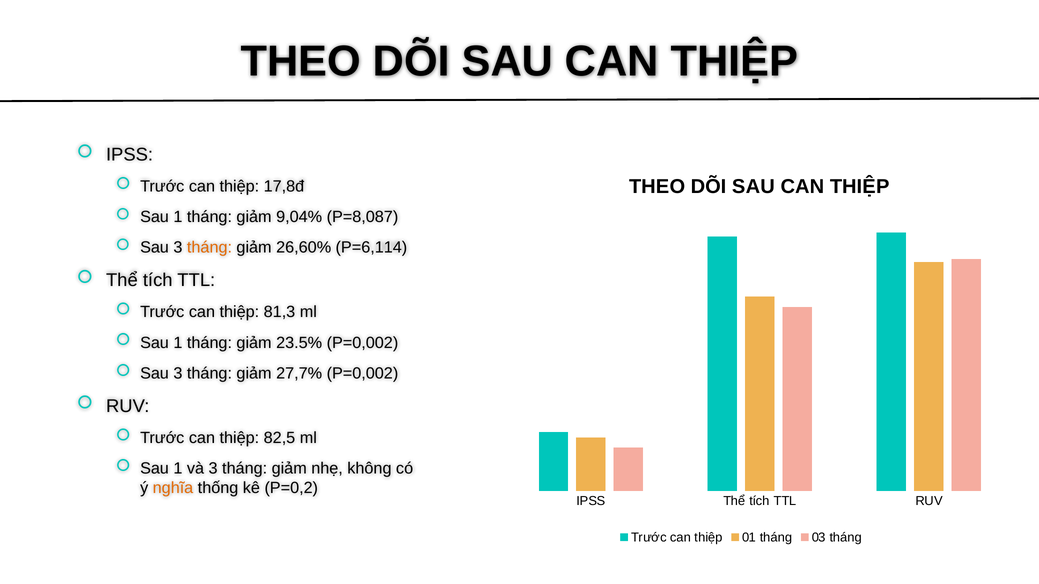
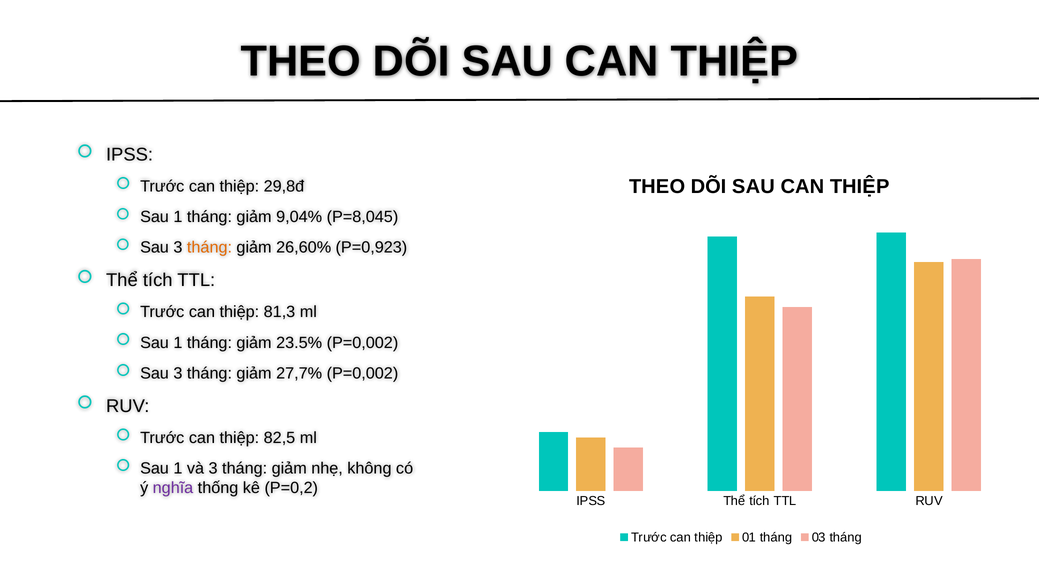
17,8đ: 17,8đ -> 29,8đ (284, 187)
P=8,087: P=8,087 -> P=8,045 (362, 217)
P=6,114: P=6,114 -> P=0,923 (371, 248)
nghĩa colour: orange -> purple (173, 488)
